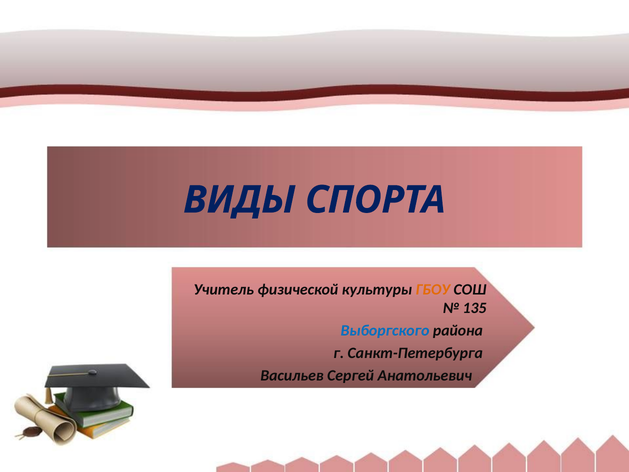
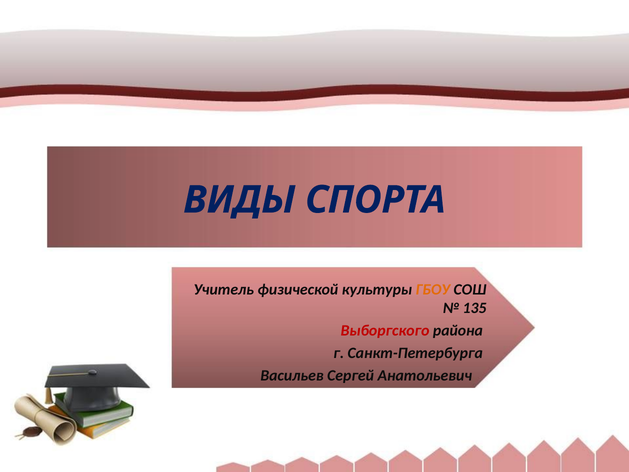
Выборгского colour: blue -> red (385, 330)
